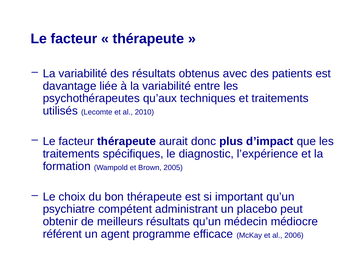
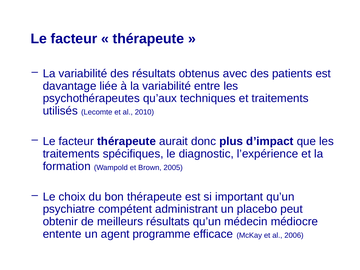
référent: référent -> entente (62, 234)
